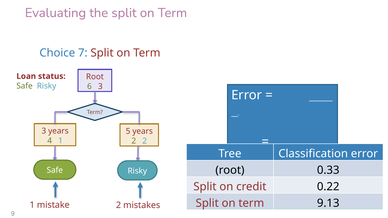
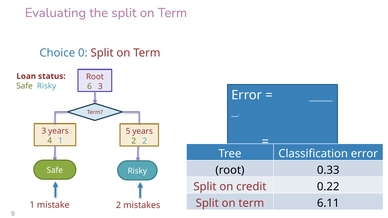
7: 7 -> 0 (83, 53)
9.13: 9.13 -> 6.11 (328, 203)
